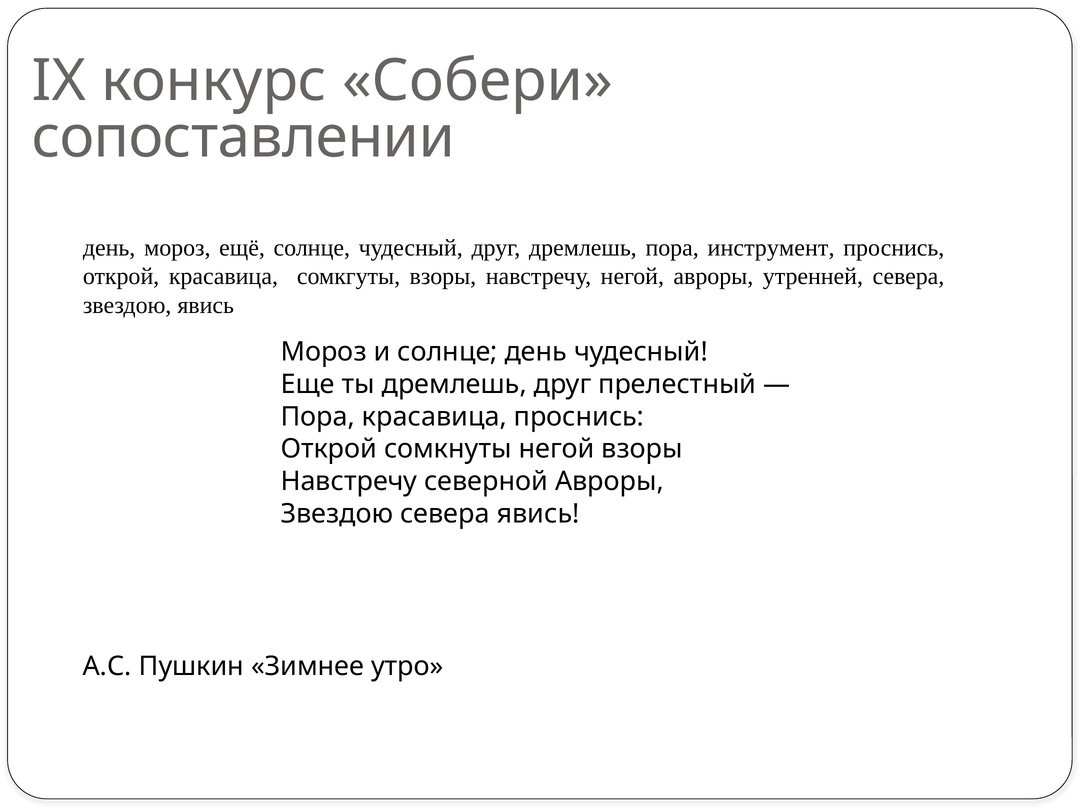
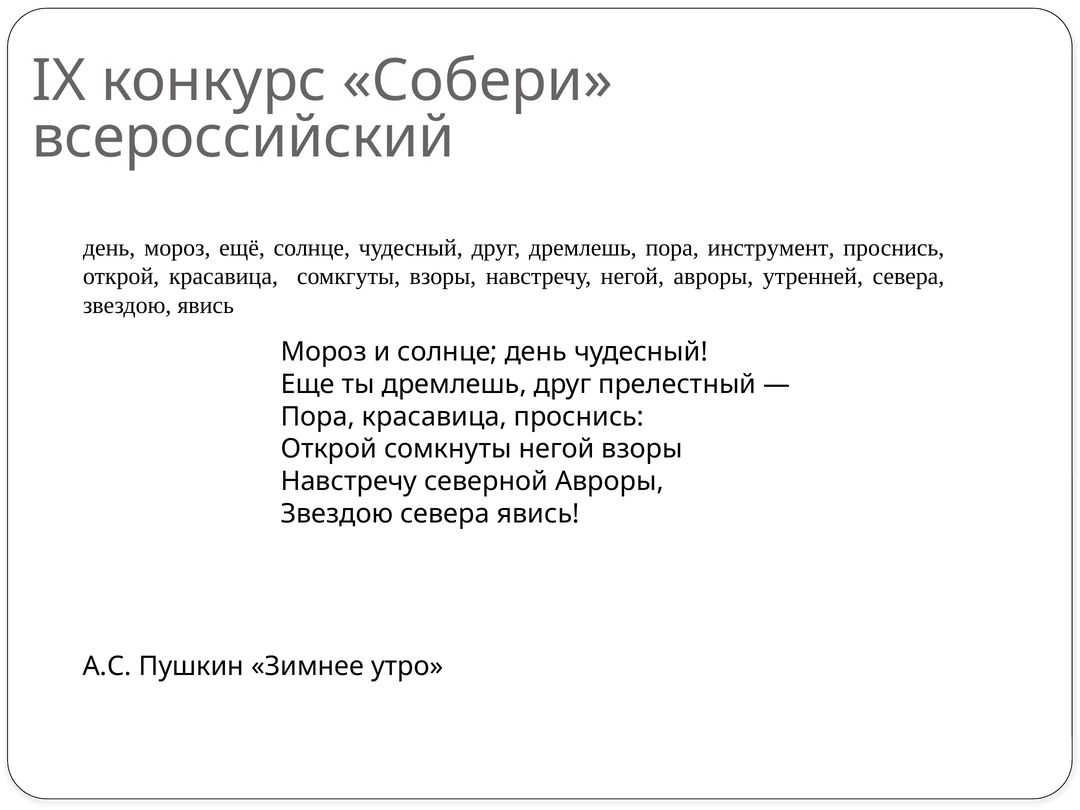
сопоставлении: сопоставлении -> всероссийский (243, 137)
